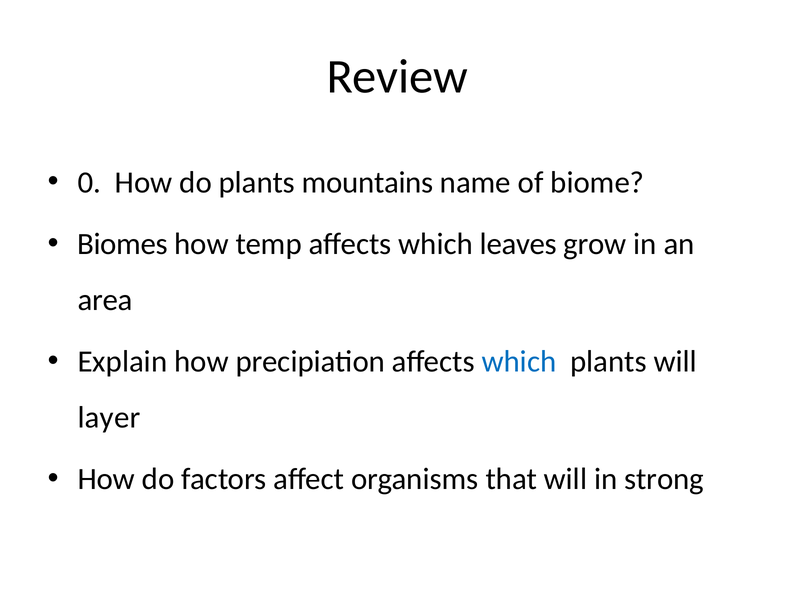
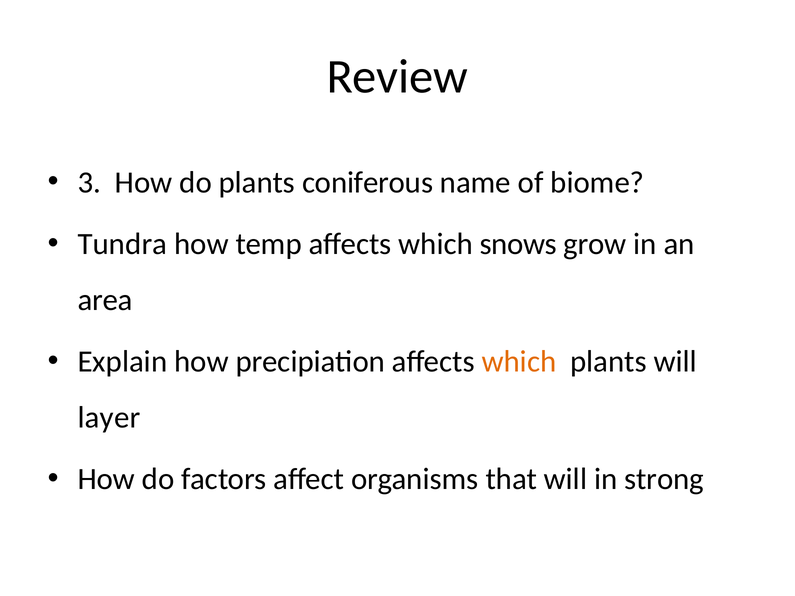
0: 0 -> 3 (89, 182)
mountains: mountains -> coniferous (368, 182)
Biomes: Biomes -> Tundra (122, 244)
leaves: leaves -> snows (518, 244)
which colour: blue -> orange (519, 362)
